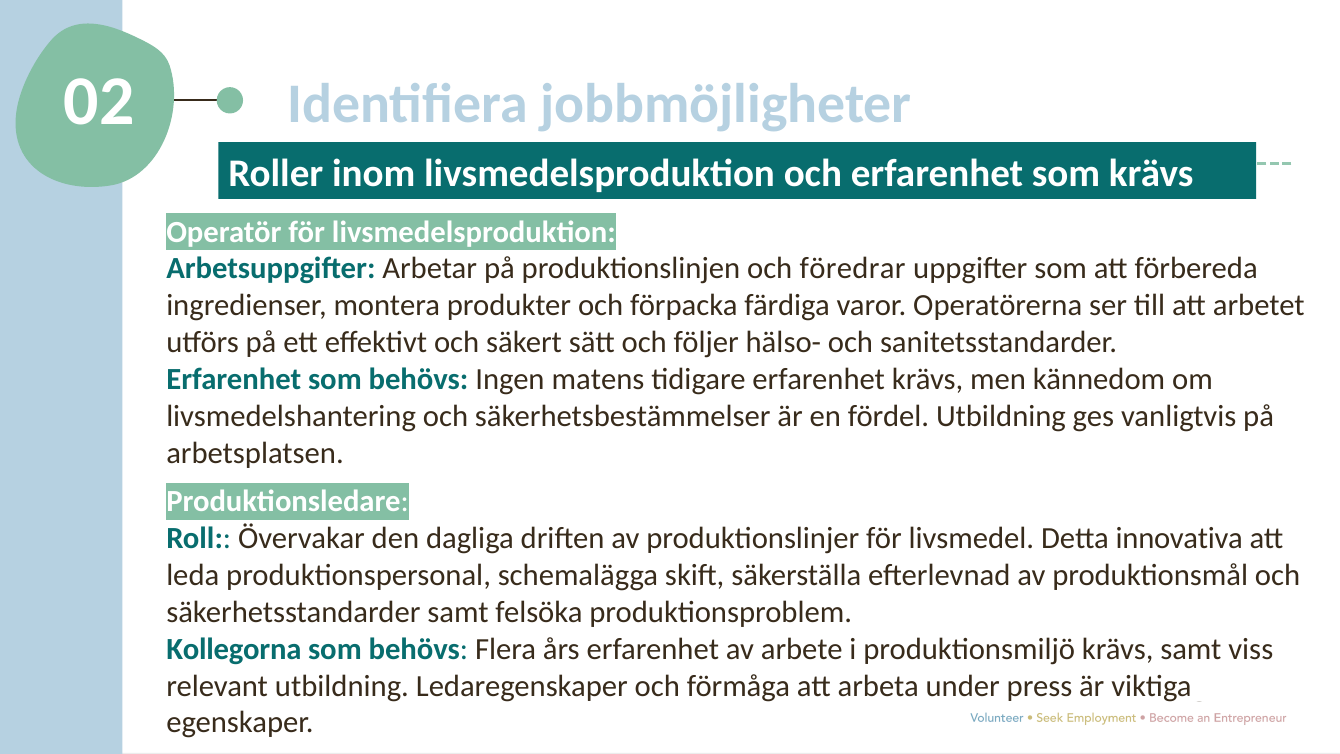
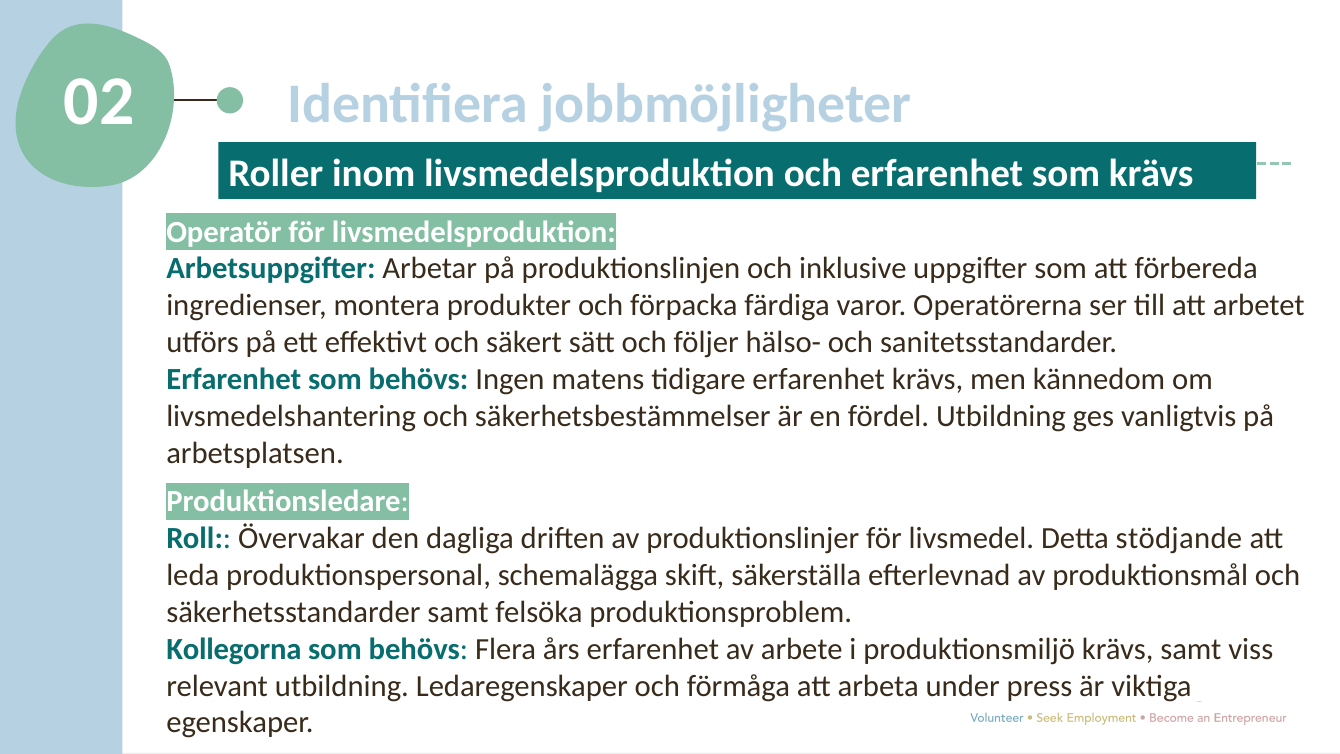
föredrar: föredrar -> inklusive (853, 269)
innovativa: innovativa -> stödjande (1179, 538)
